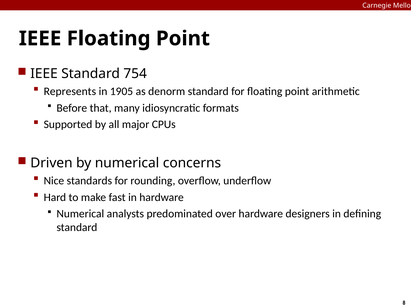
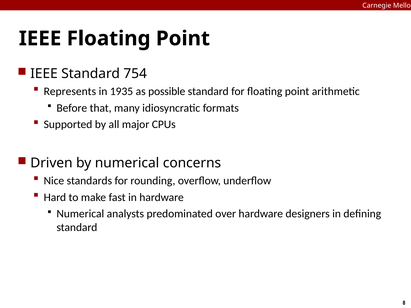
1905: 1905 -> 1935 (122, 91)
denorm: denorm -> possible (167, 91)
